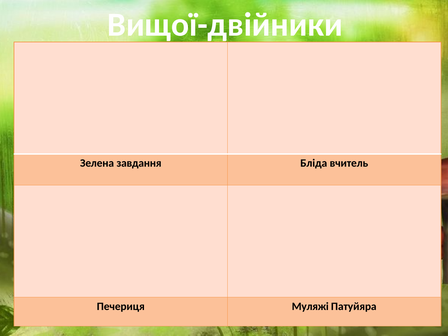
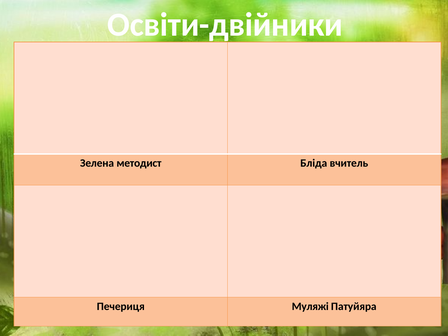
Вищої-двійники: Вищої-двійники -> Освіти-двійники (225, 25)
завдання: завдання -> методист (139, 163)
